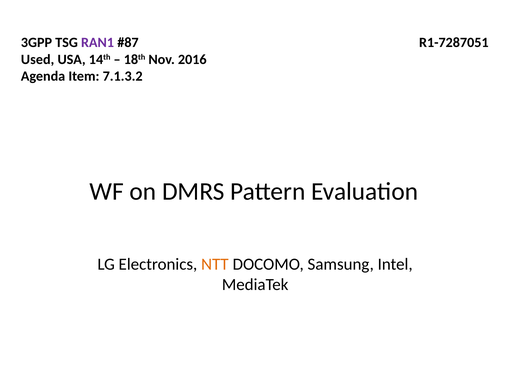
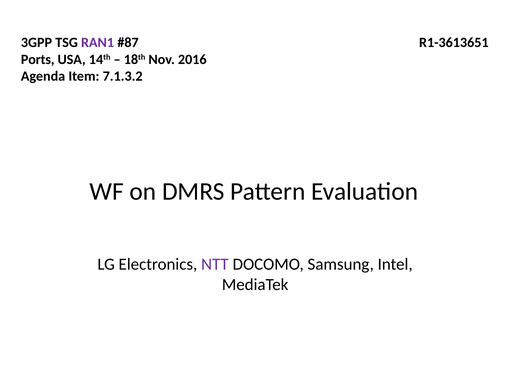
R1-7287051: R1-7287051 -> R1-3613651 (454, 42)
Used: Used -> Ports (38, 59)
NTT colour: orange -> purple (215, 264)
